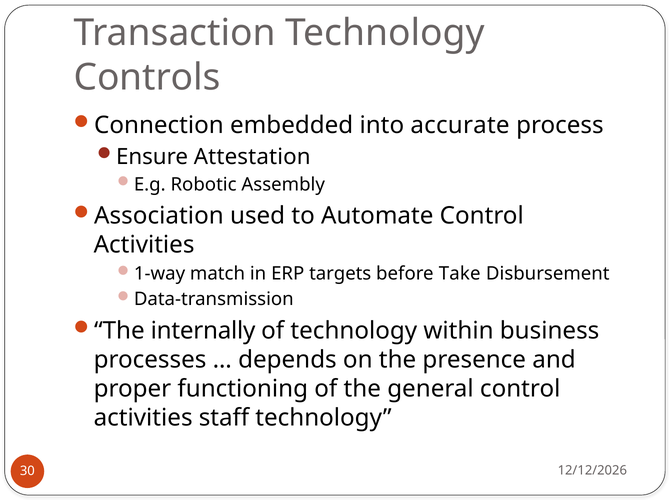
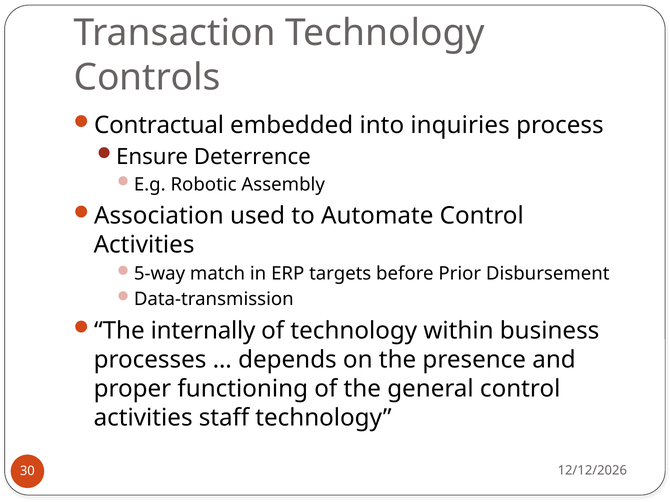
Connection: Connection -> Contractual (159, 126)
accurate: accurate -> inquiries (460, 126)
Attestation: Attestation -> Deterrence (252, 157)
1-way: 1-way -> 5-way (160, 274)
Take: Take -> Prior (460, 274)
